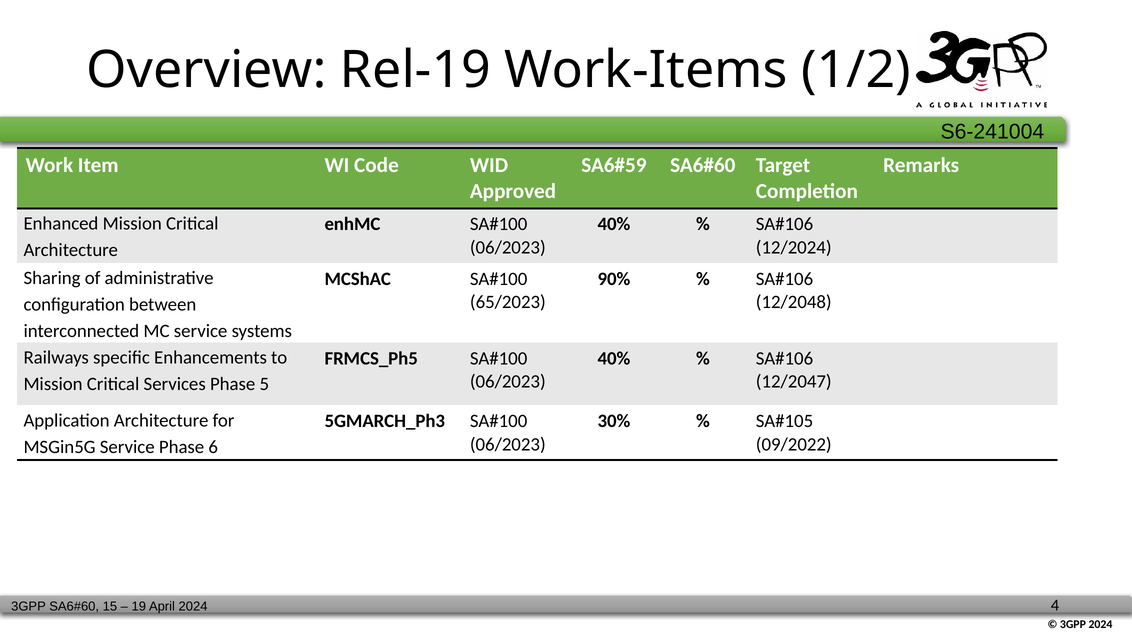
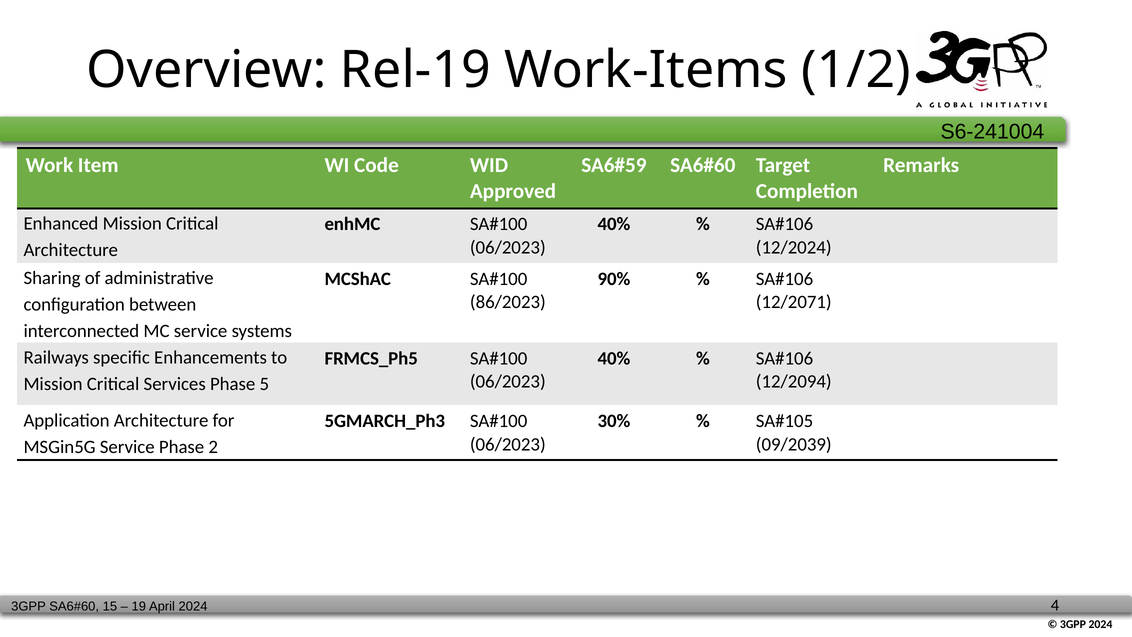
65/2023: 65/2023 -> 86/2023 (508, 302)
12/2048: 12/2048 -> 12/2071 (794, 302)
12/2047: 12/2047 -> 12/2094 (794, 381)
09/2022: 09/2022 -> 09/2039 (794, 444)
6: 6 -> 2 (213, 447)
